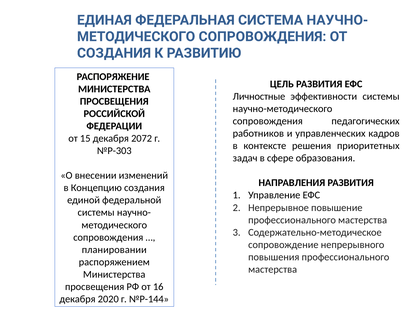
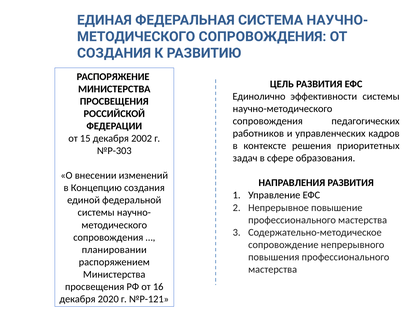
Личностные: Личностные -> Единолично (259, 96)
2072: 2072 -> 2002 (142, 138)
№Р-144: №Р-144 -> №Р-121 (149, 299)
